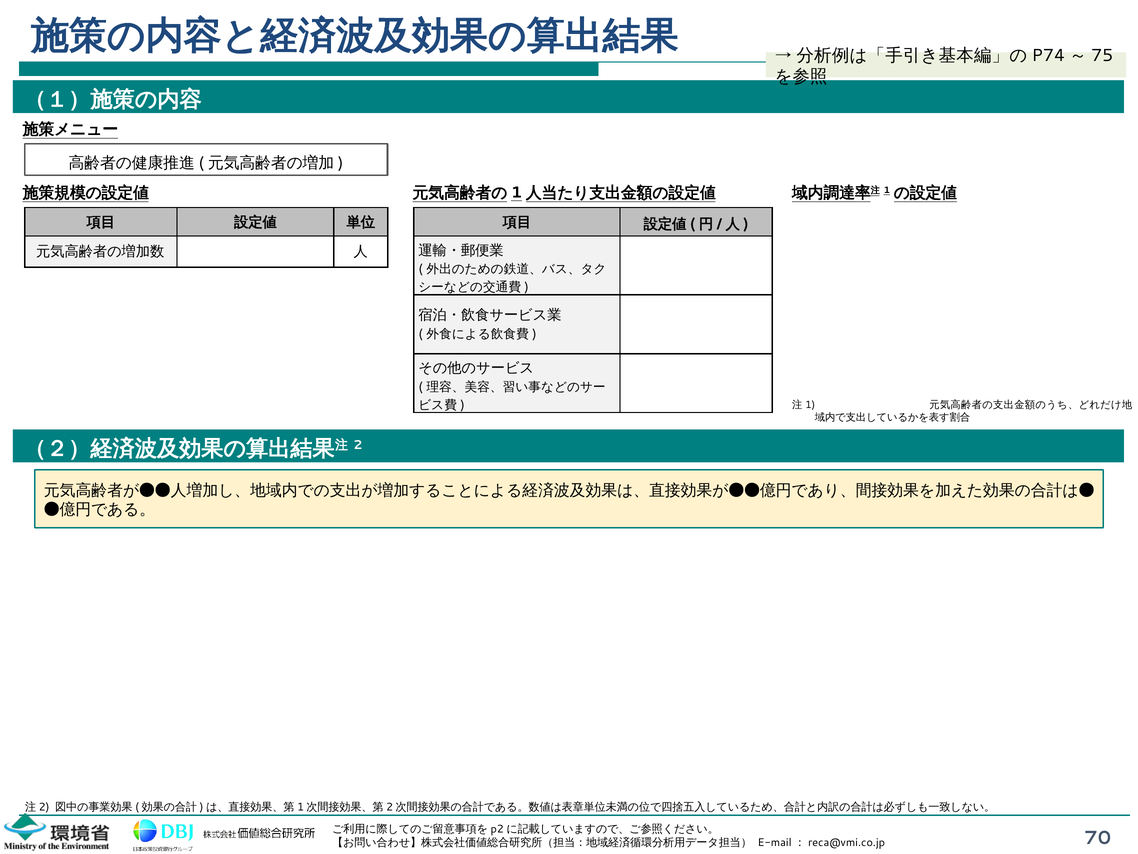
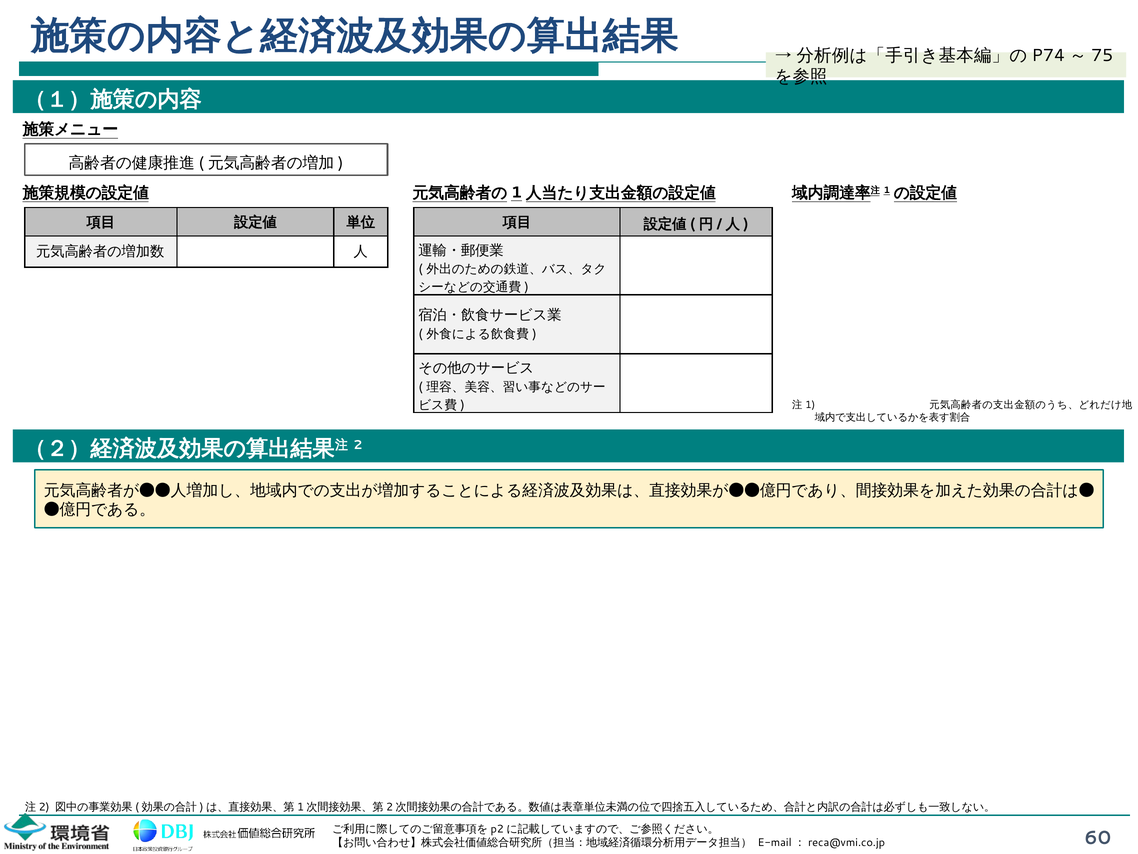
70: 70 -> 60 (1098, 837)
